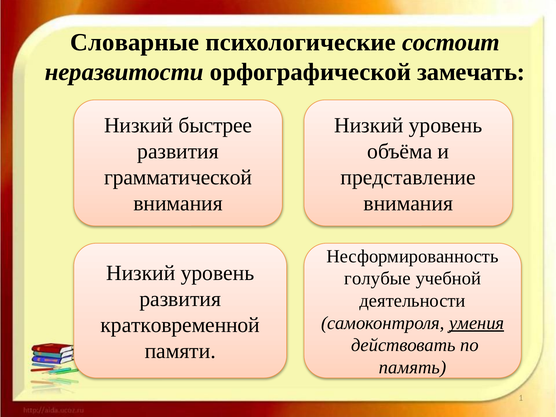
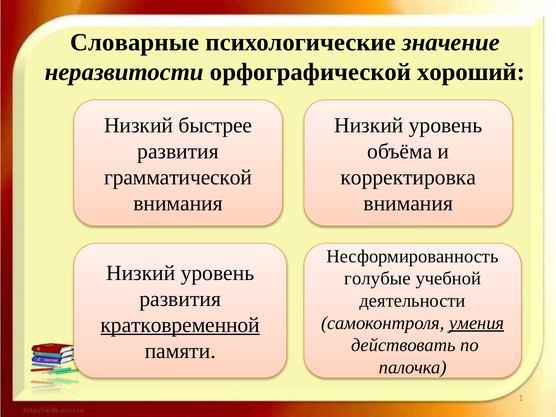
состоит: состоит -> значение (451, 42)
замечать: замечать -> хороший (471, 72)
представление: представление -> корректировка (408, 177)
кратковременной underline: none -> present (180, 325)
память: память -> палочка (413, 367)
